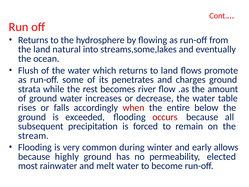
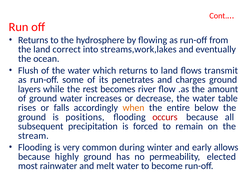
natural: natural -> correct (67, 49)
streams,some,lakes: streams,some,lakes -> streams,work,lakes (138, 49)
promote: promote -> transmit (221, 70)
strata: strata -> layers (29, 89)
when colour: red -> orange (133, 108)
exceeded: exceeded -> positions (85, 117)
